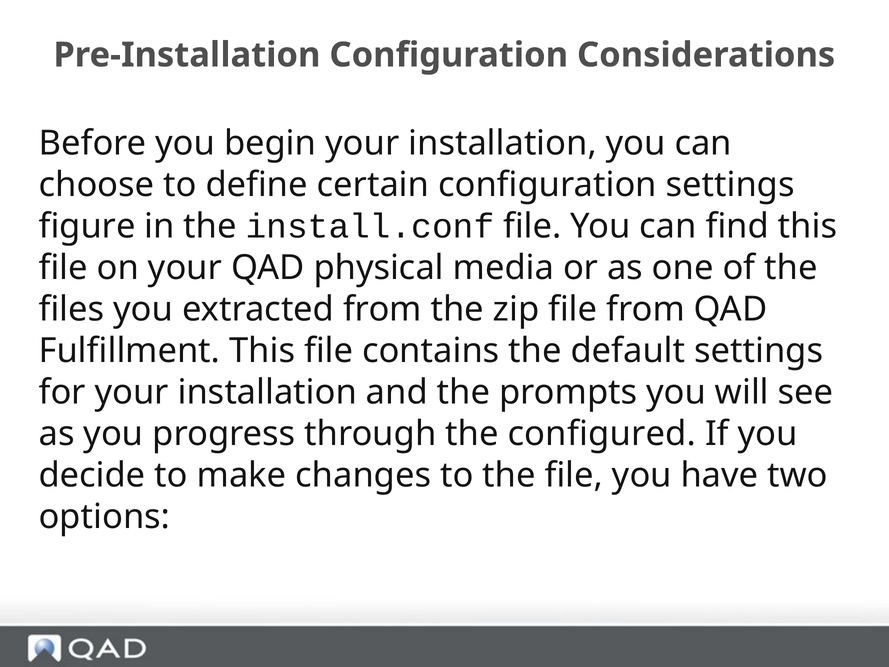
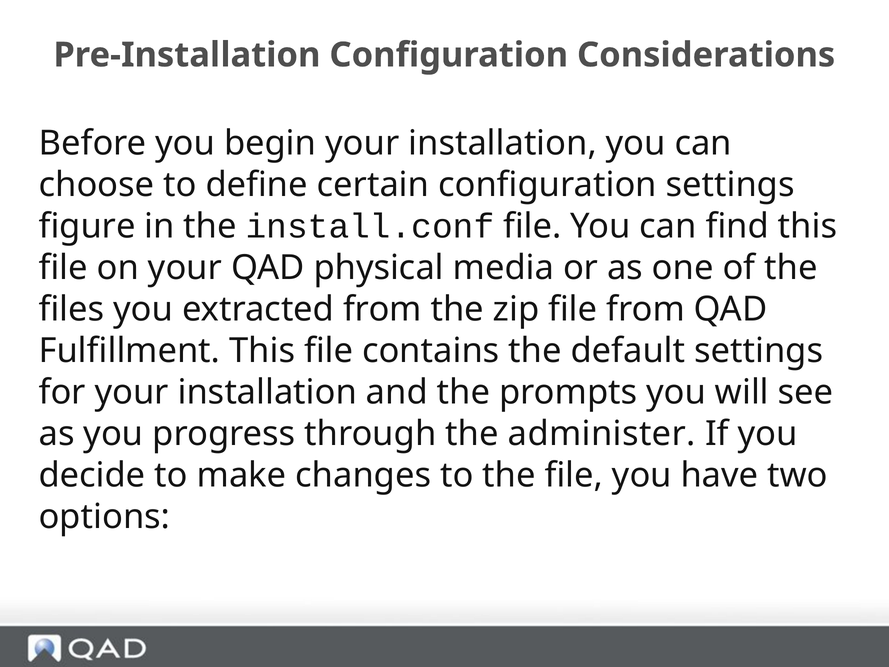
configured: configured -> administer (602, 434)
